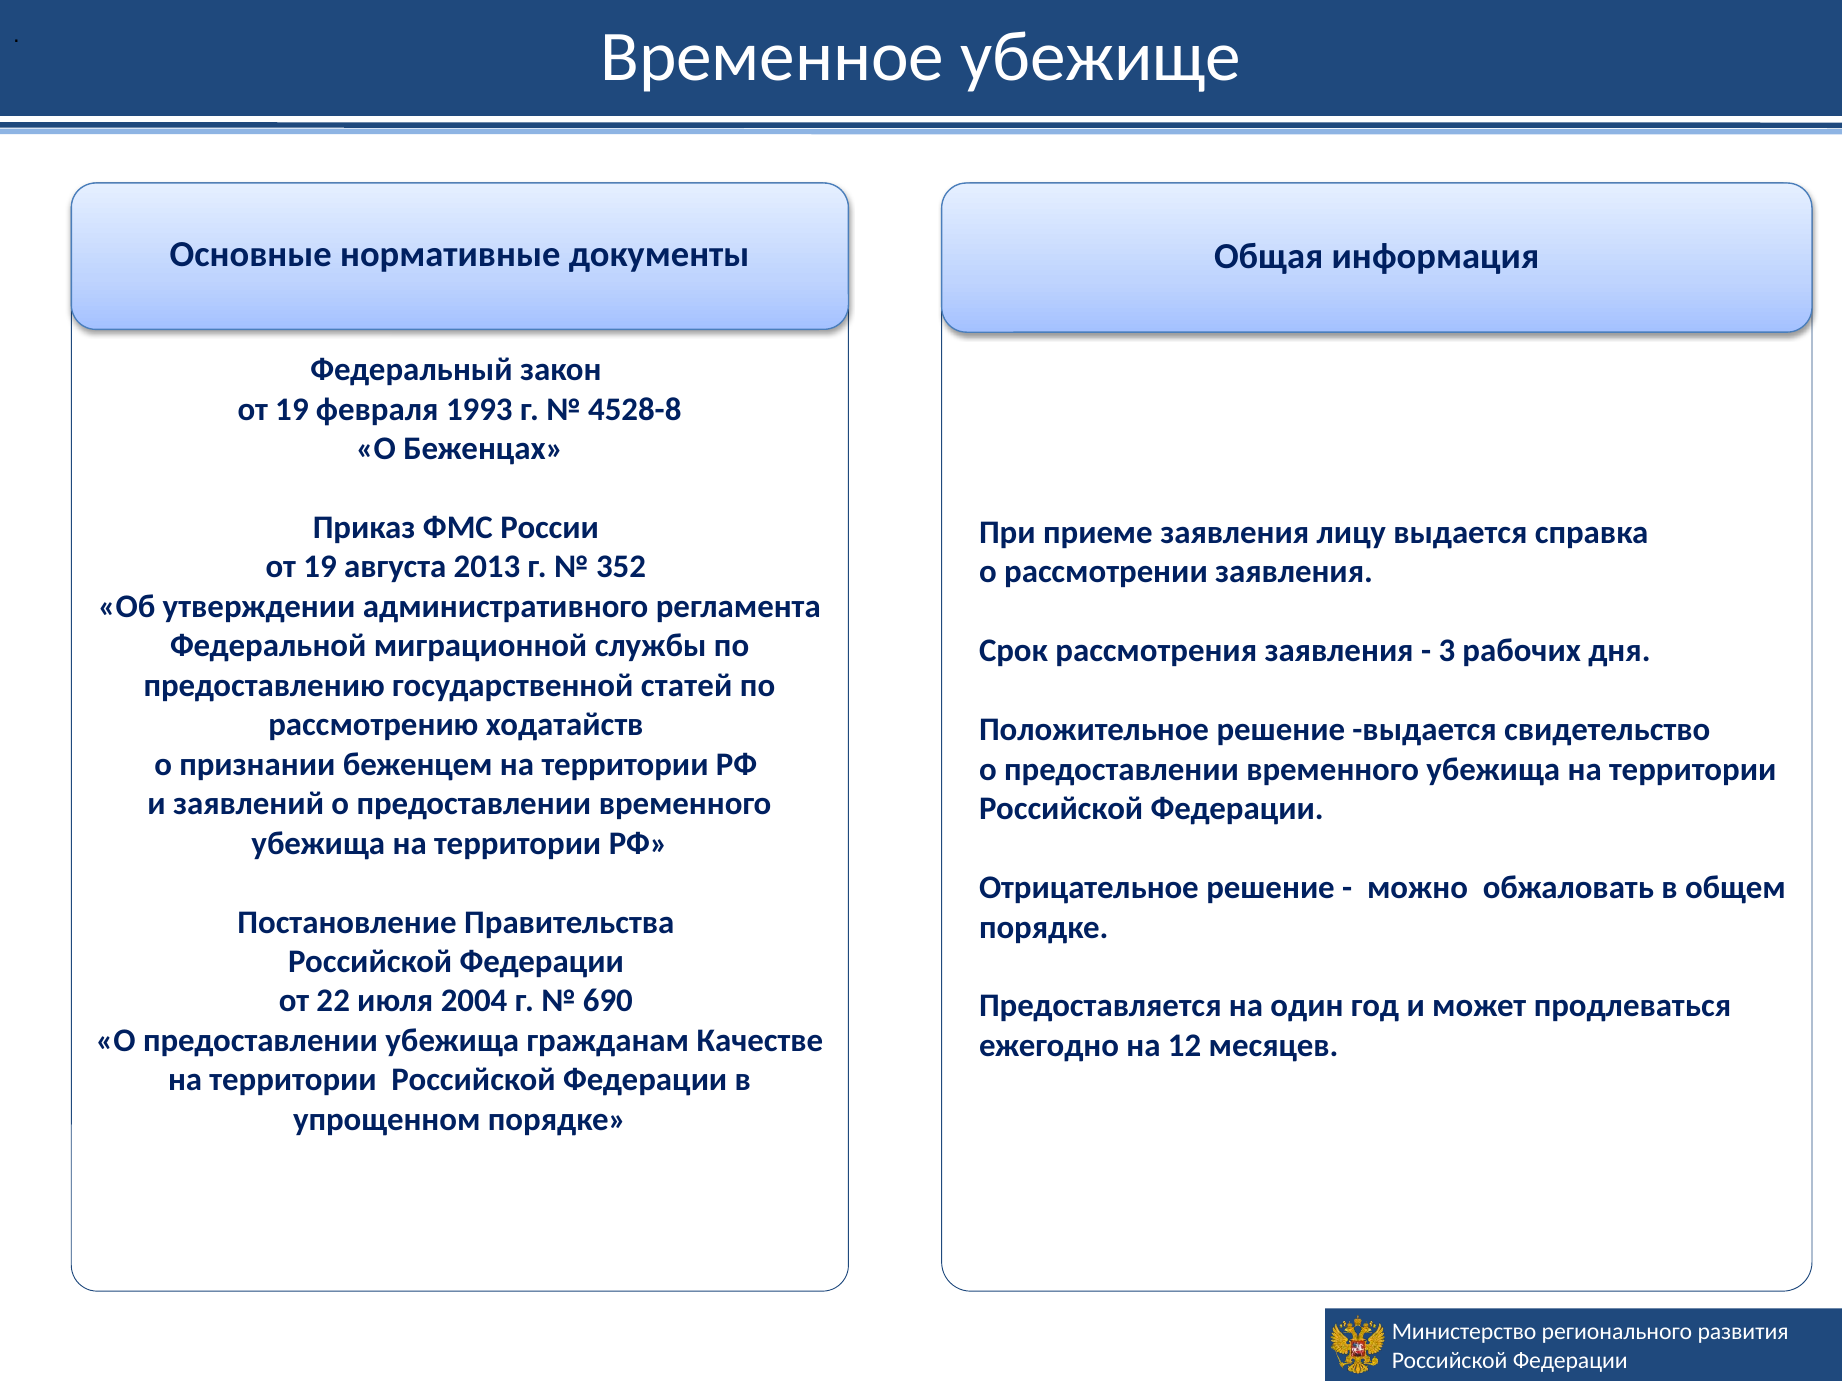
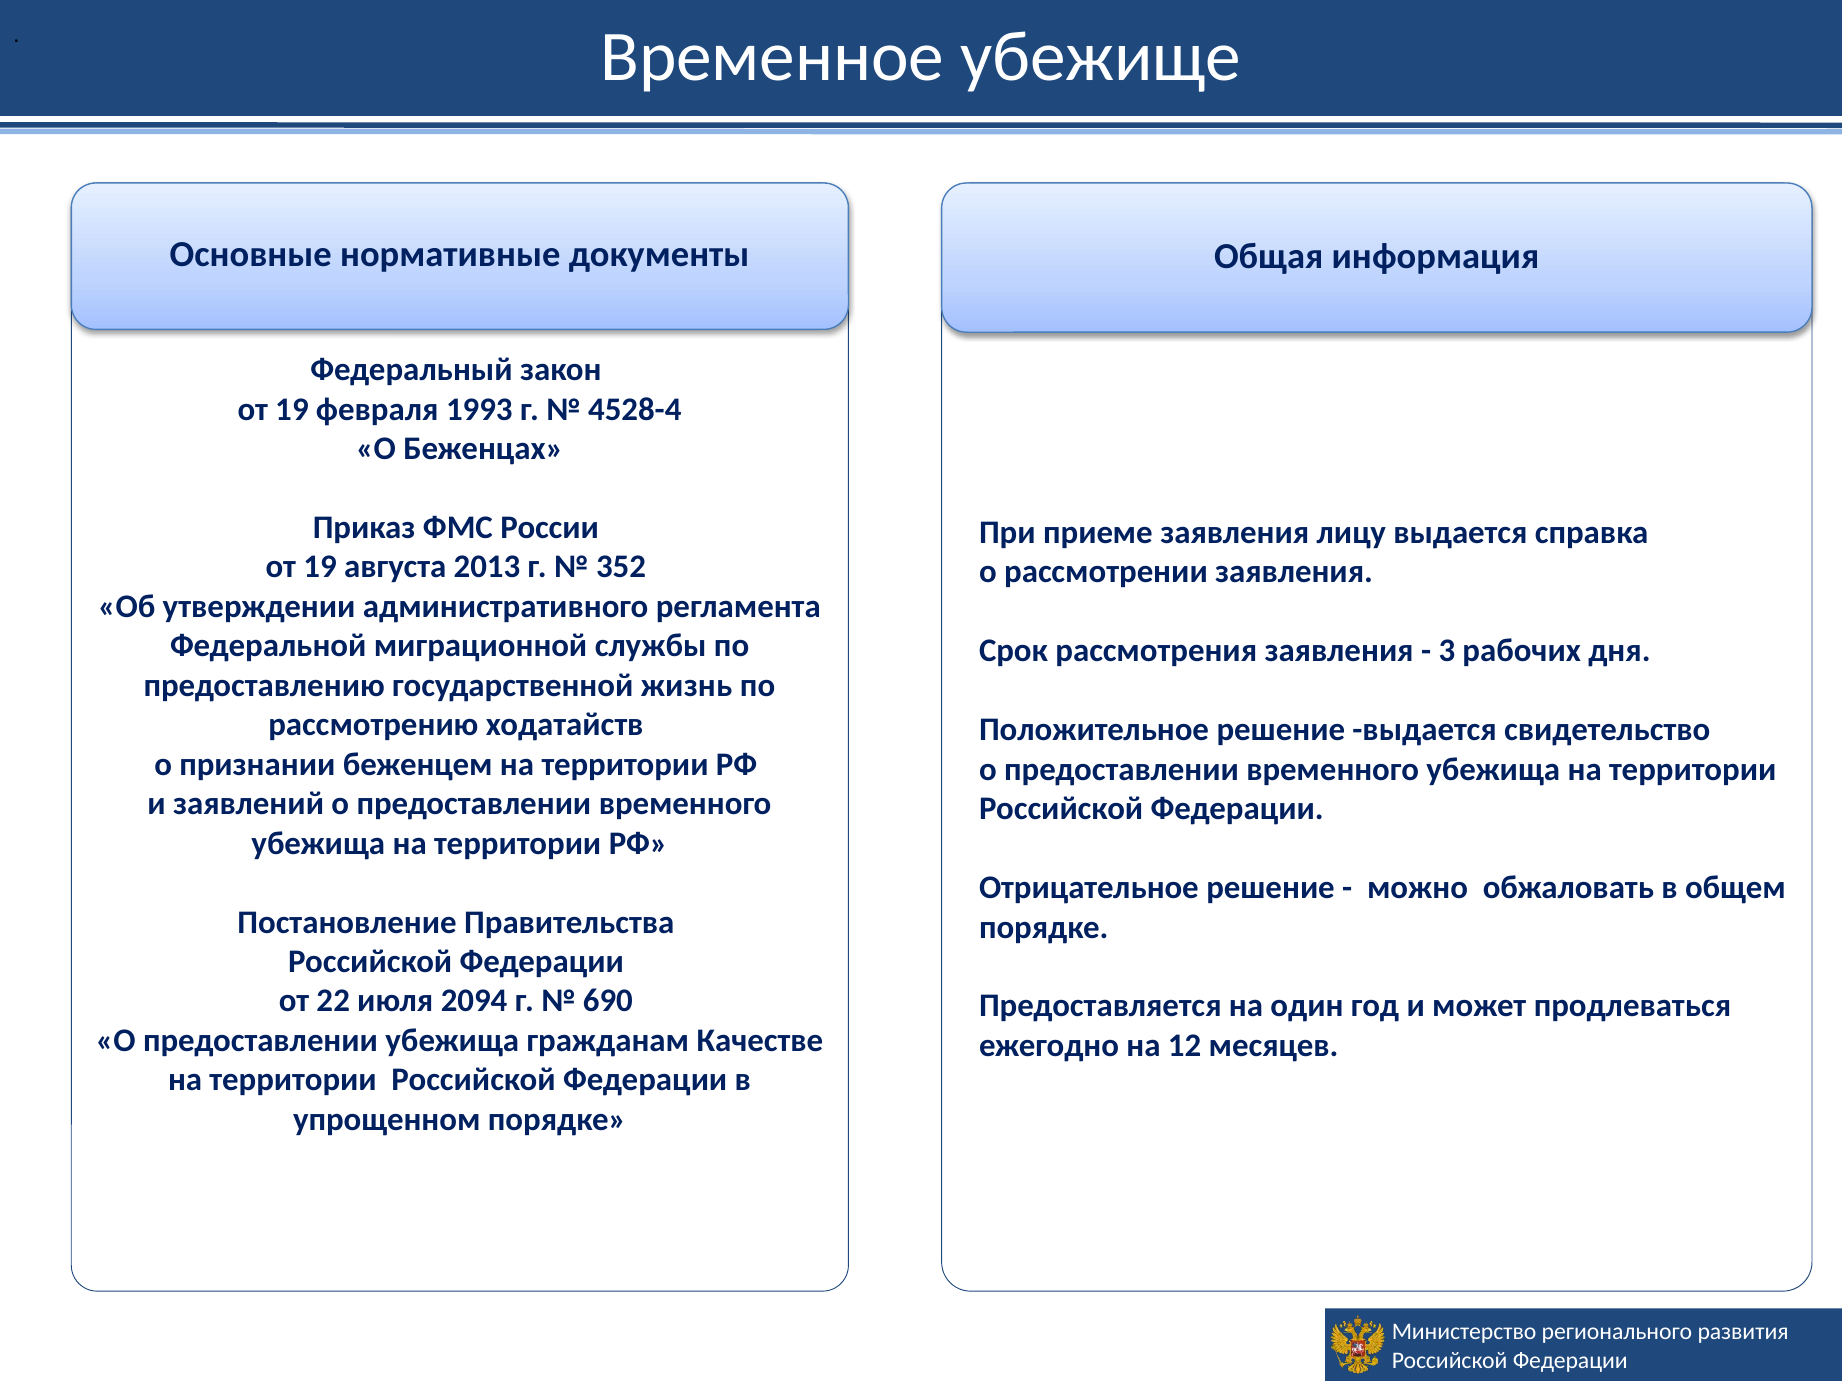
4528-8: 4528-8 -> 4528-4 (635, 409)
статей: статей -> жизнь (687, 686)
2004: 2004 -> 2094 (474, 1001)
